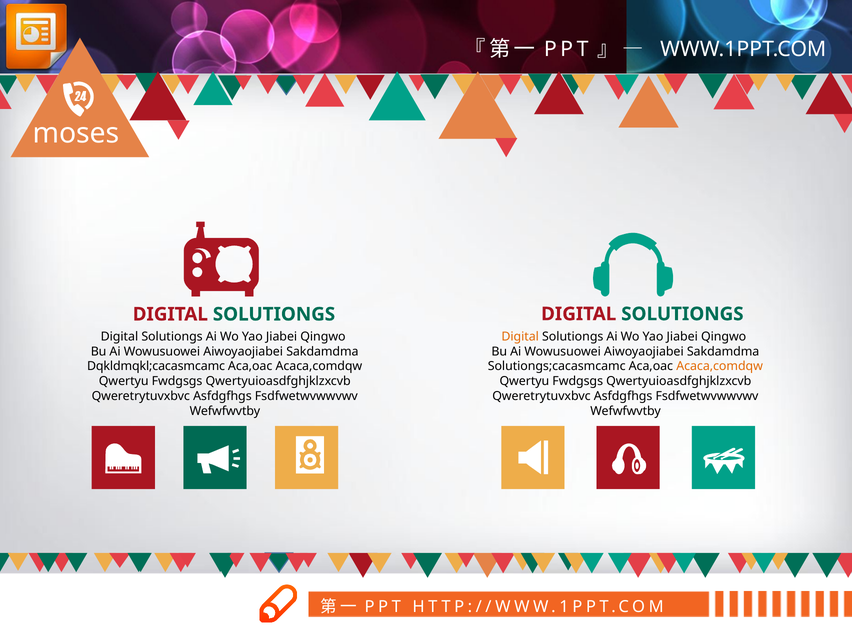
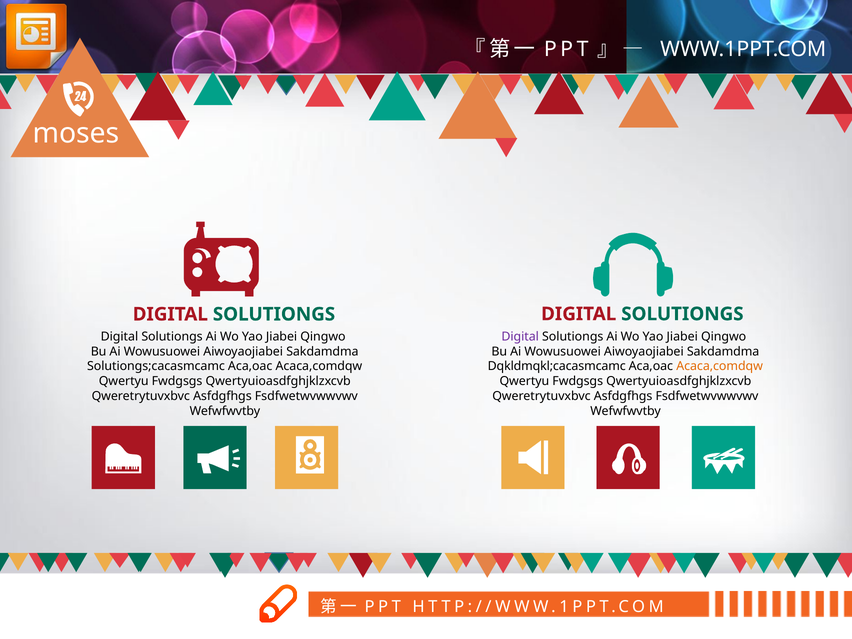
Digital colour: orange -> purple (520, 337)
Dqkldmqkl;cacasmcamc: Dqkldmqkl;cacasmcamc -> Solutiongs;cacasmcamc (156, 366)
Solutiongs;cacasmcamc: Solutiongs;cacasmcamc -> Dqkldmqkl;cacasmcamc (557, 366)
